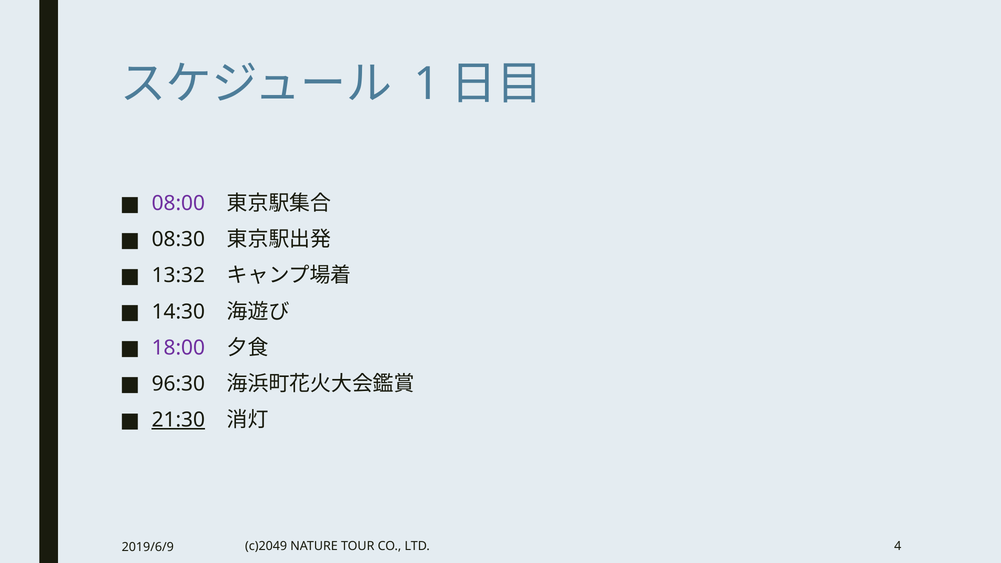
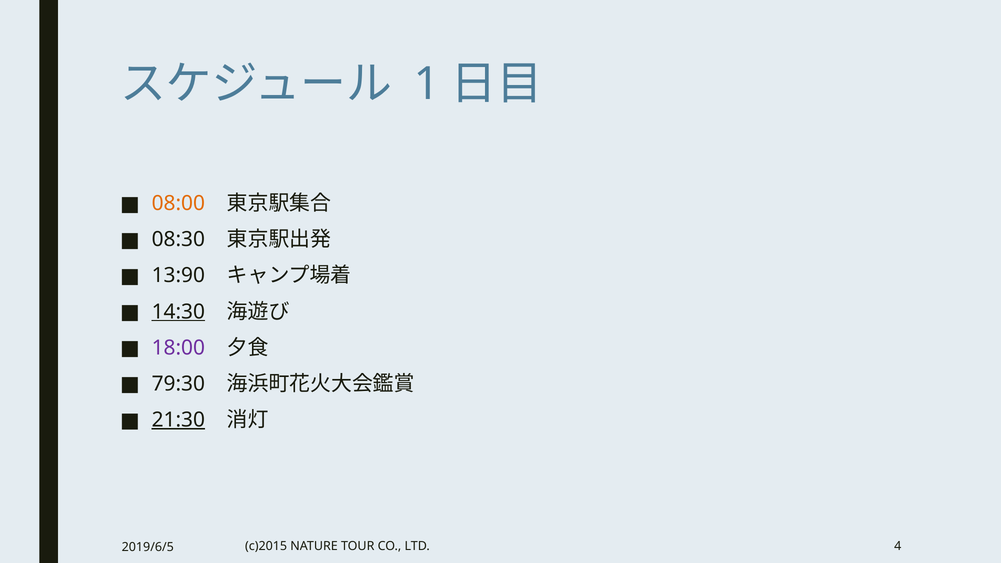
08:00 colour: purple -> orange (178, 203)
13:32: 13:32 -> 13:90 (178, 276)
14:30 underline: none -> present (178, 312)
96:30: 96:30 -> 79:30 (178, 384)
c)2049: c)2049 -> c)2015 (266, 546)
2019/6/9: 2019/6/9 -> 2019/6/5 (148, 547)
